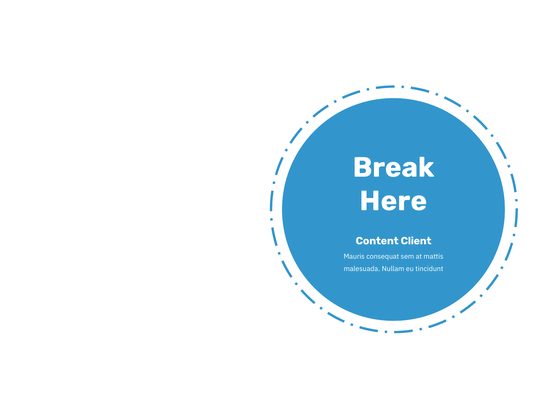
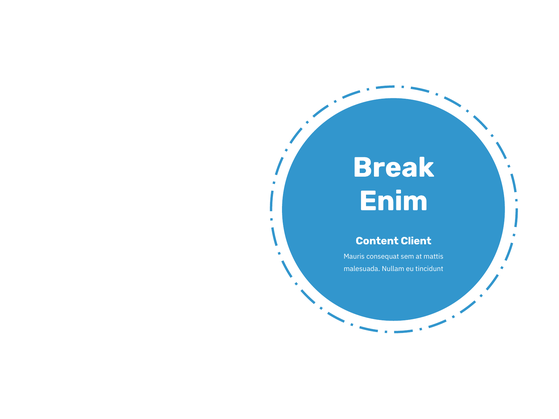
Here: Here -> Enim (394, 201)
